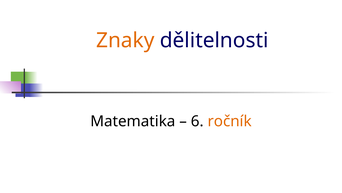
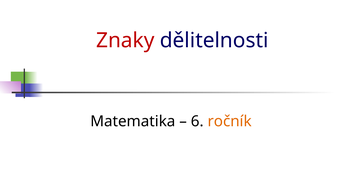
Znaky colour: orange -> red (125, 40)
